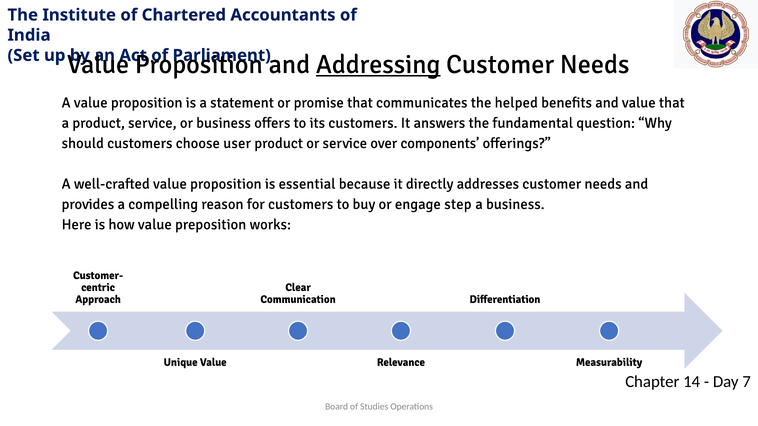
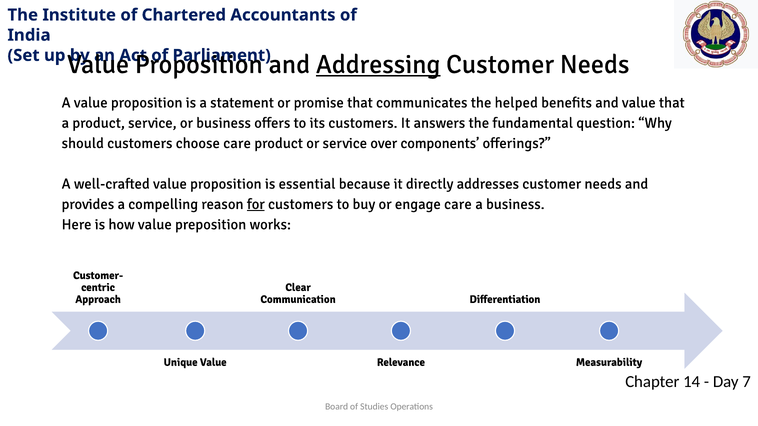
choose user: user -> care (237, 143)
for underline: none -> present (256, 204)
engage step: step -> care (458, 204)
